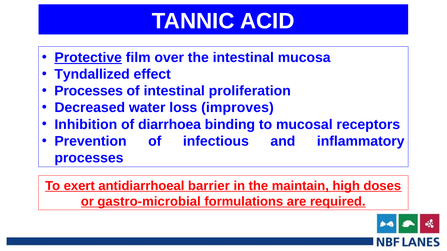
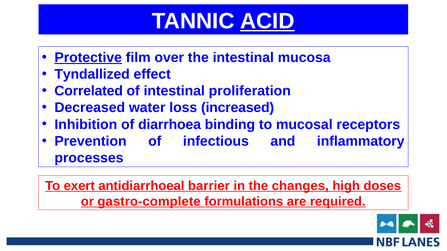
ACID underline: none -> present (267, 21)
Processes: Processes -> Correlated (89, 91)
improves: improves -> increased (238, 108)
maintain: maintain -> changes (300, 186)
gastro-microbial: gastro-microbial -> gastro-complete (149, 202)
